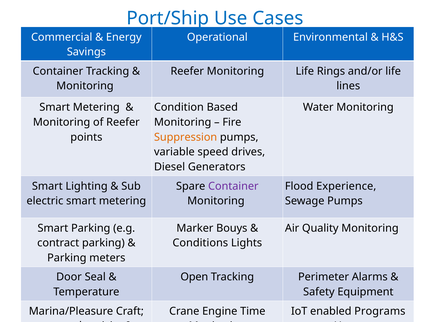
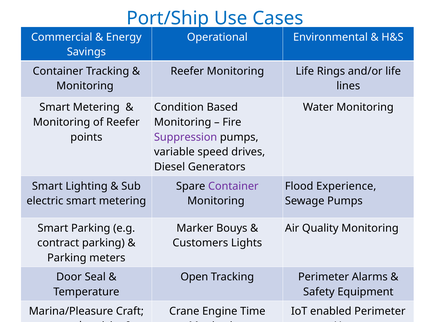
Suppression colour: orange -> purple (186, 137)
Conditions: Conditions -> Customers (200, 243)
enabled Programs: Programs -> Perimeter (380, 311)
